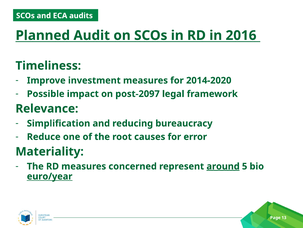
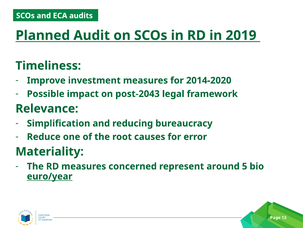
2016: 2016 -> 2019 (241, 35)
post-2097: post-2097 -> post-2043 (138, 94)
around underline: present -> none (223, 166)
